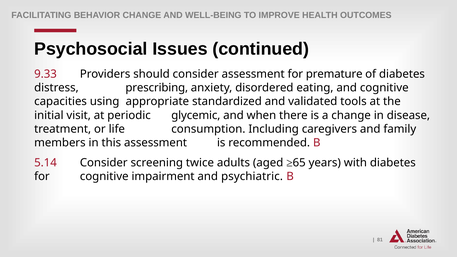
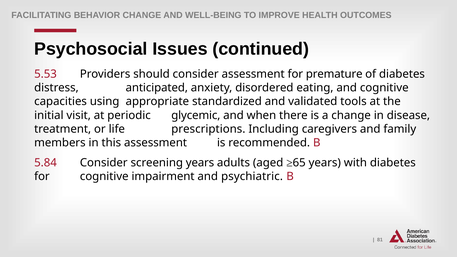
9.33: 9.33 -> 5.53 (46, 74)
prescribing: prescribing -> anticipated (157, 88)
consumption: consumption -> prescriptions (208, 129)
5.14: 5.14 -> 5.84 (46, 163)
screening twice: twice -> years (200, 163)
